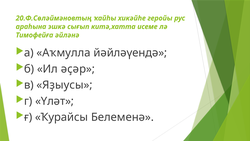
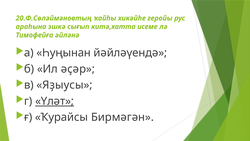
Аҡмулла: Аҡмулла -> Һуңынан (64, 53)
Үләт underline: none -> present (55, 101)
Белеменә: Белеменә -> Бирмәгән (122, 117)
